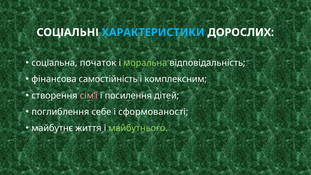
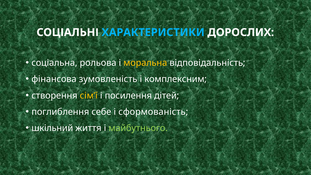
початок: початок -> рольова (98, 63)
моральна colour: light green -> yellow (145, 63)
самостійність: самостійність -> зумовленість (108, 79)
сім’ї colour: pink -> yellow (89, 96)
сформованості: сформованості -> сформованість (153, 112)
майбутнє: майбутнє -> шкільний (52, 128)
